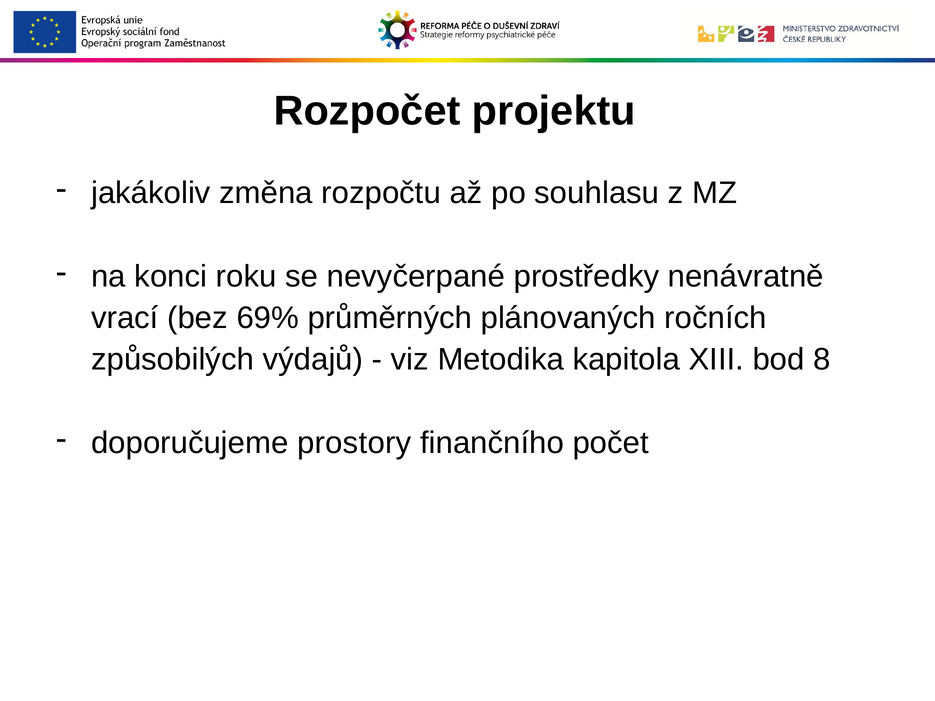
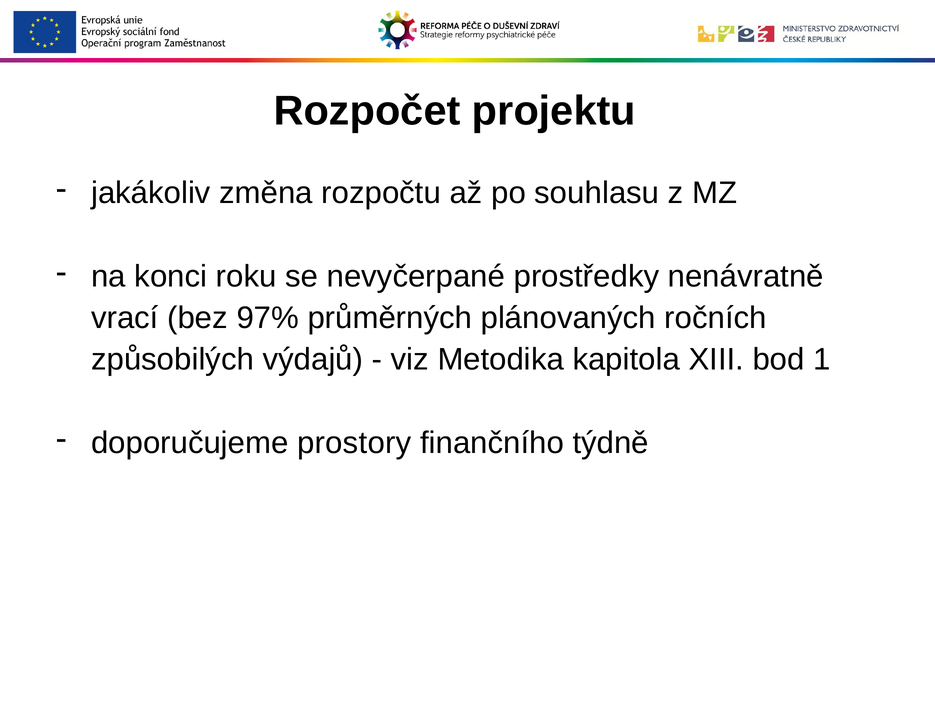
69%: 69% -> 97% (268, 318)
8: 8 -> 1 (822, 360)
počet: počet -> týdně (611, 443)
